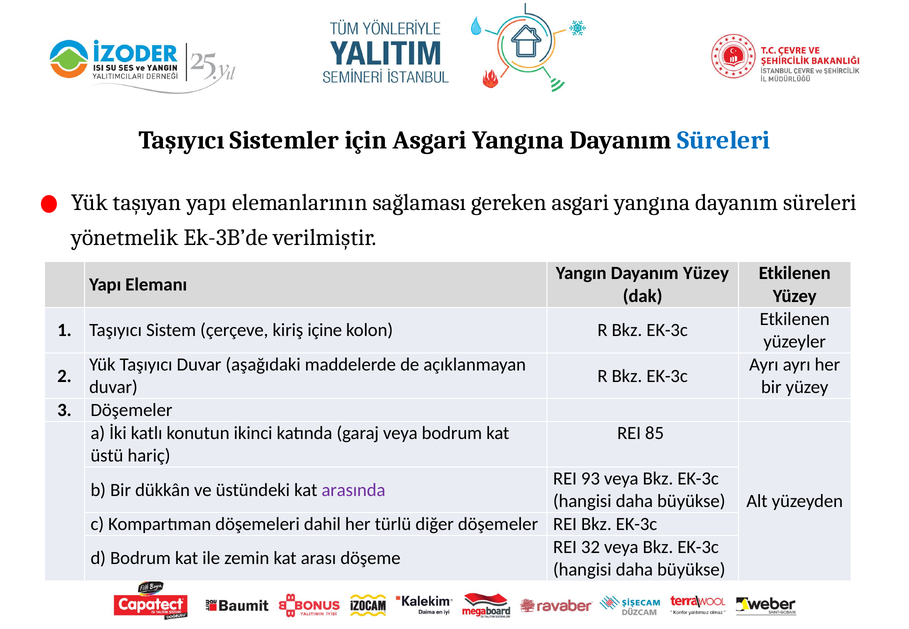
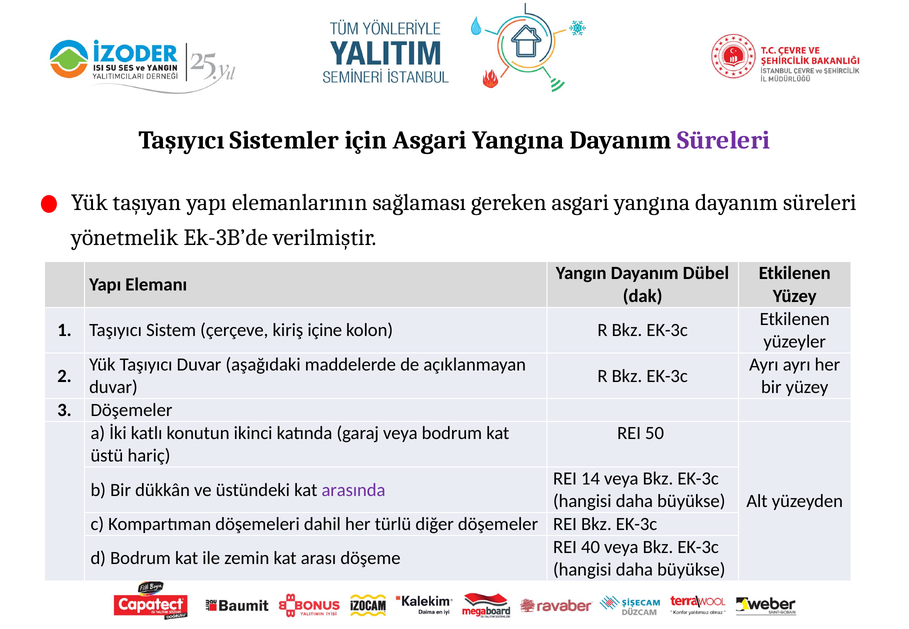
Süreleri colour: blue -> purple (724, 140)
Dayanım Yüzey: Yüzey -> Dübel (706, 274)
85: 85 -> 50 (655, 433)
93: 93 -> 14 (591, 479)
32: 32 -> 40 (591, 547)
